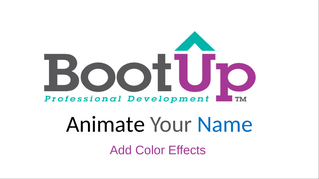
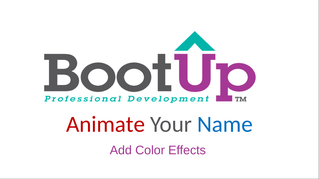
Animate colour: black -> red (106, 125)
